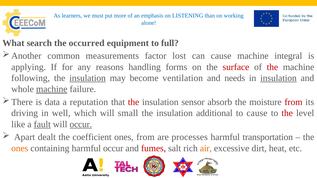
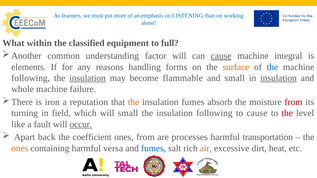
search: search -> within (39, 43)
occurred: occurred -> classified (87, 43)
measurements: measurements -> understanding (112, 56)
factor lost: lost -> will (179, 56)
cause underline: none -> present (221, 56)
applying: applying -> elements (29, 67)
surface colour: red -> orange (236, 67)
the colour: red -> blue (272, 67)
ventilation: ventilation -> flammable (183, 78)
and needs: needs -> small (235, 78)
machine underline: present -> none (52, 89)
data: data -> iron (52, 102)
the colour: red -> orange (134, 102)
insulation sensor: sensor -> fumes (193, 102)
driving: driving -> turning (25, 113)
well: well -> field (61, 113)
insulation additional: additional -> following (214, 113)
fault underline: present -> none (42, 124)
dealt: dealt -> back (47, 137)
harmful occur: occur -> versa (113, 149)
fumes colour: red -> blue (154, 149)
